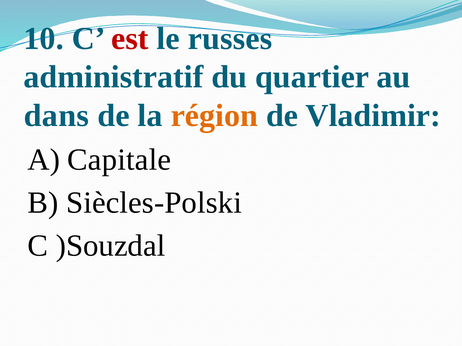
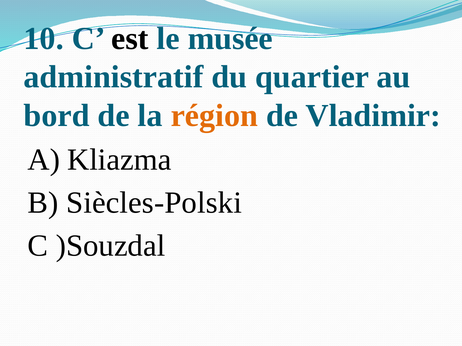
est colour: red -> black (130, 39)
russes: russes -> musée (230, 39)
dans: dans -> bord (57, 116)
Capitale: Capitale -> Kliazma (119, 160)
